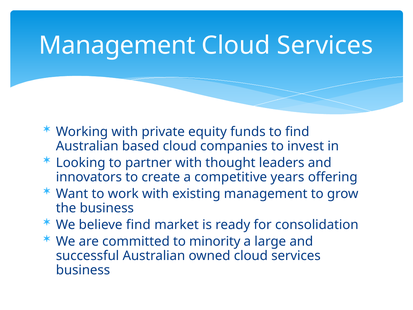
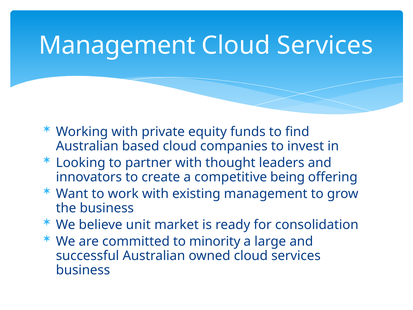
years: years -> being (288, 177)
believe find: find -> unit (138, 225)
